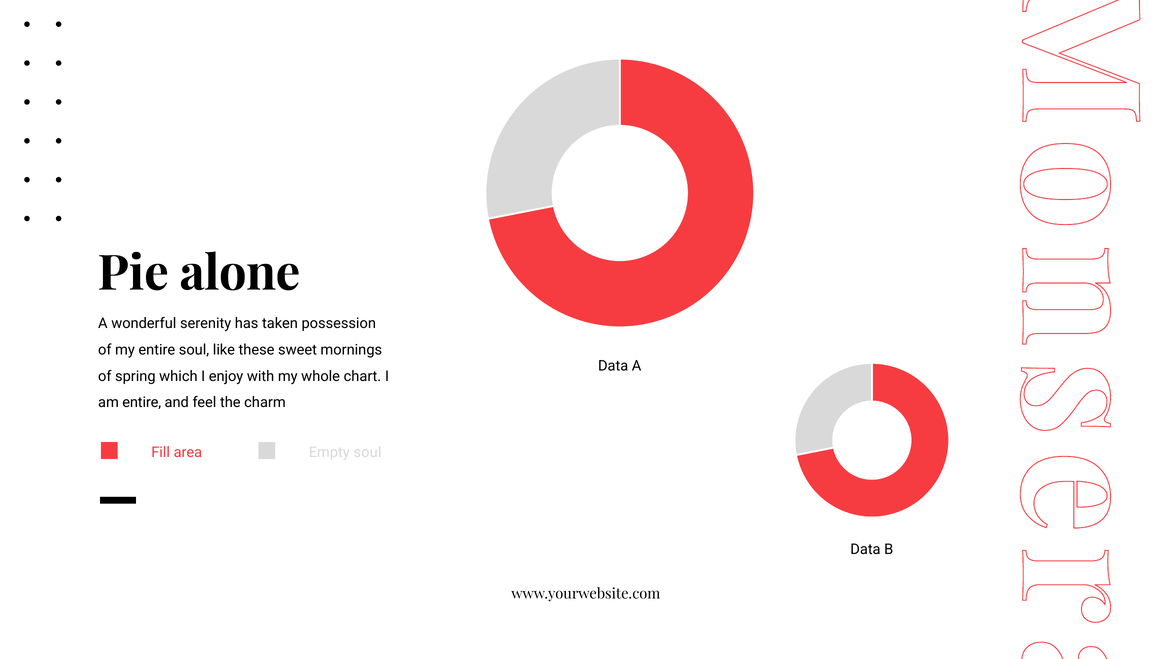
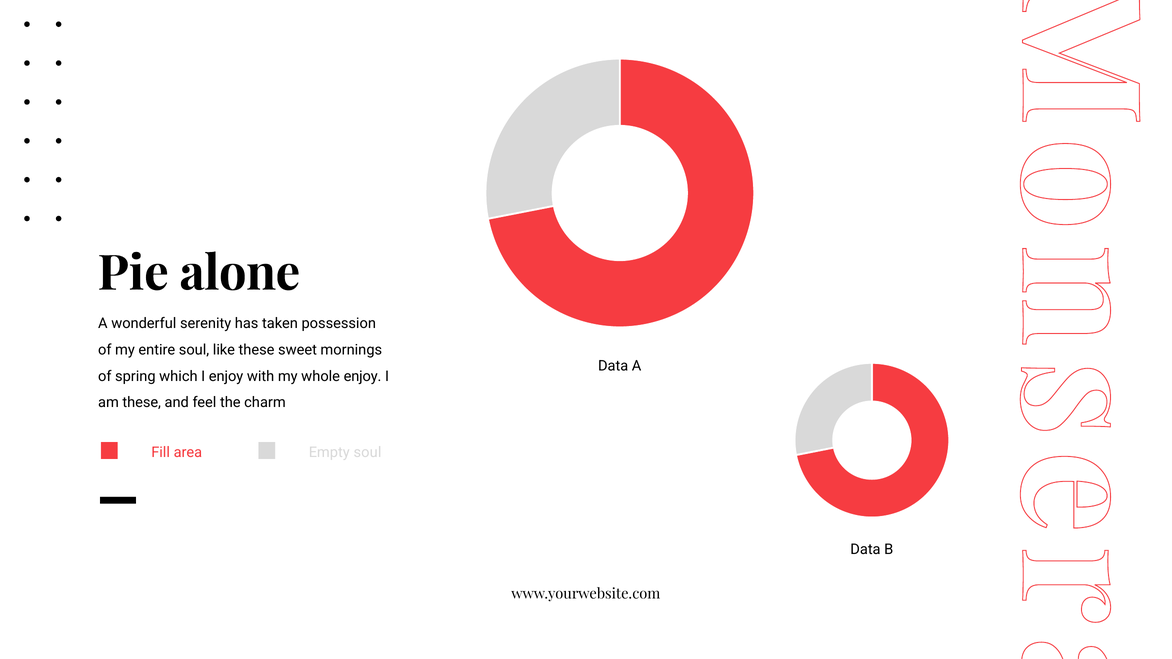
whole chart: chart -> enjoy (363, 376)
am entire: entire -> these (142, 403)
